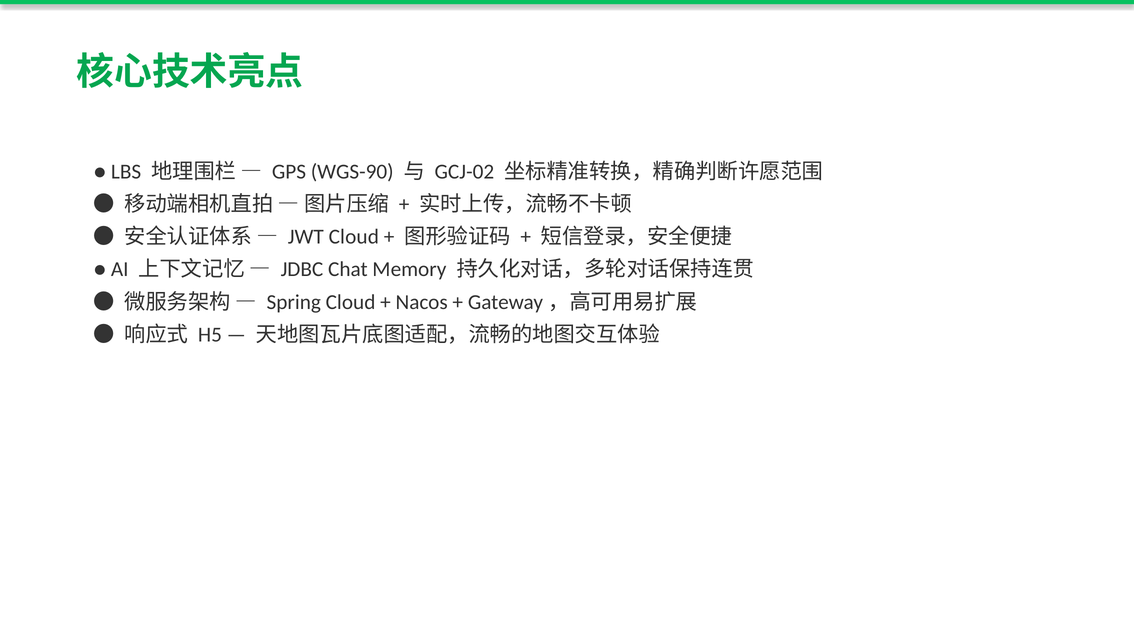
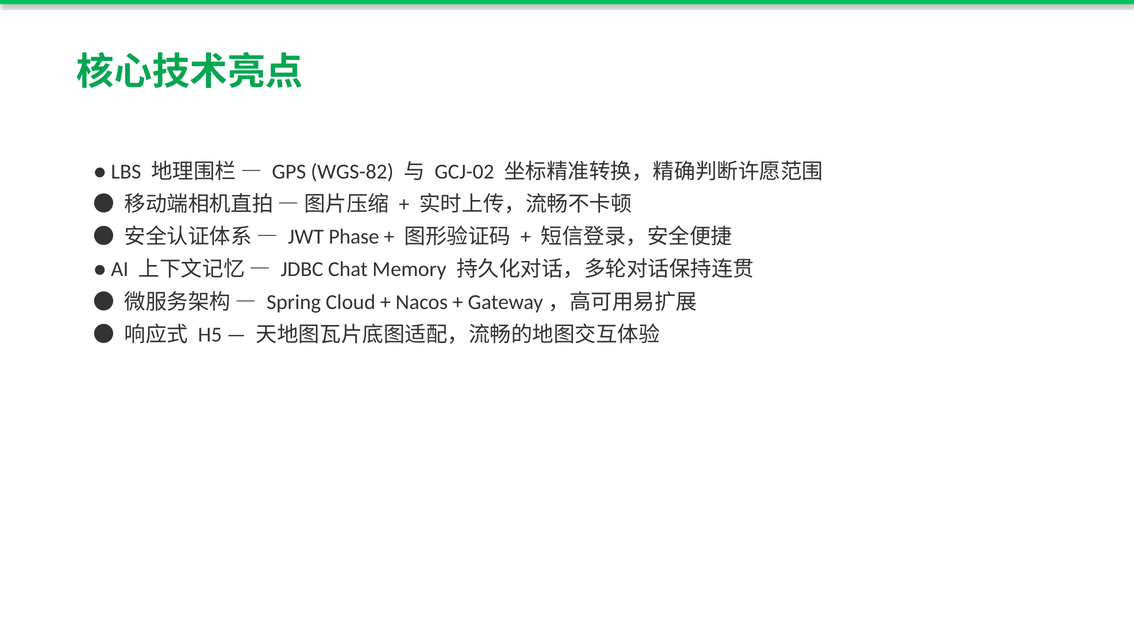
WGS-90: WGS-90 -> WGS-82 (352, 171)
JWT Cloud: Cloud -> Phase (354, 237)
